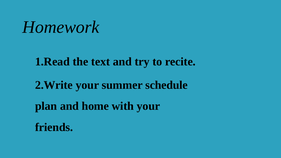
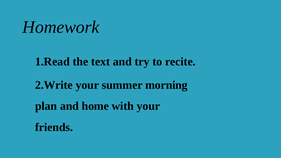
schedule: schedule -> morning (166, 85)
